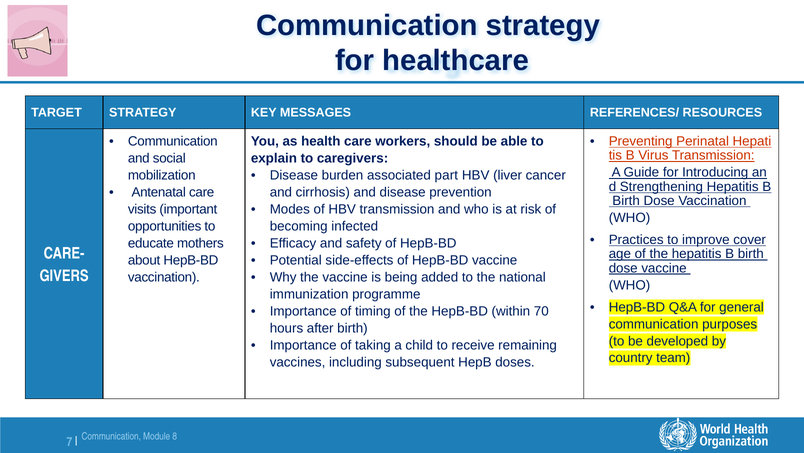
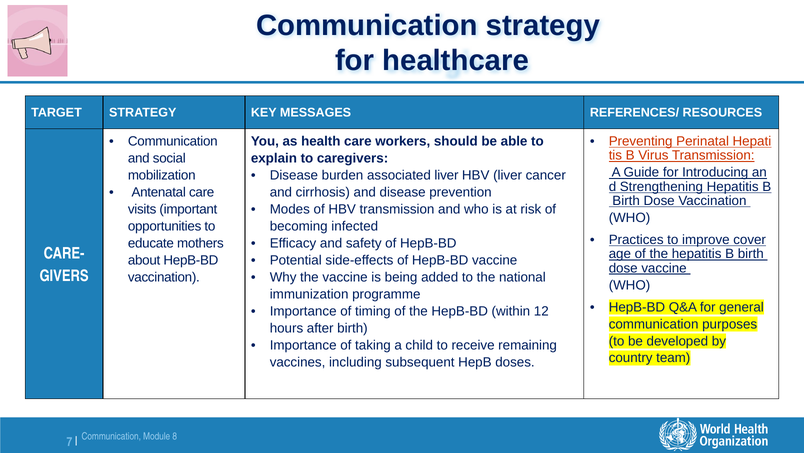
associated part: part -> liver (446, 175)
70: 70 -> 12 (541, 311)
